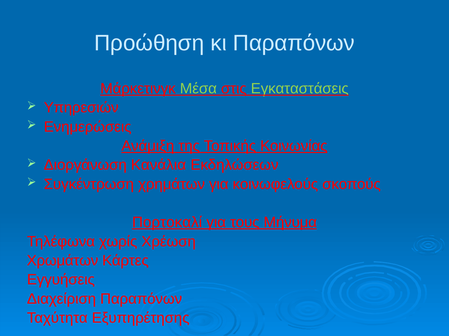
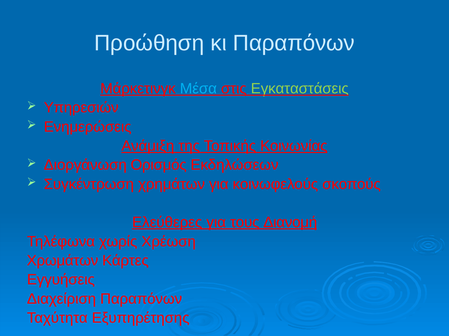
Μέσα colour: light green -> light blue (198, 89)
Κανάλια: Κανάλια -> Ορισμός (159, 165)
Πορτοκαλί: Πορτοκαλί -> Ελεύθερες (167, 223)
Μήνυμα: Μήνυμα -> Διανομή (290, 223)
